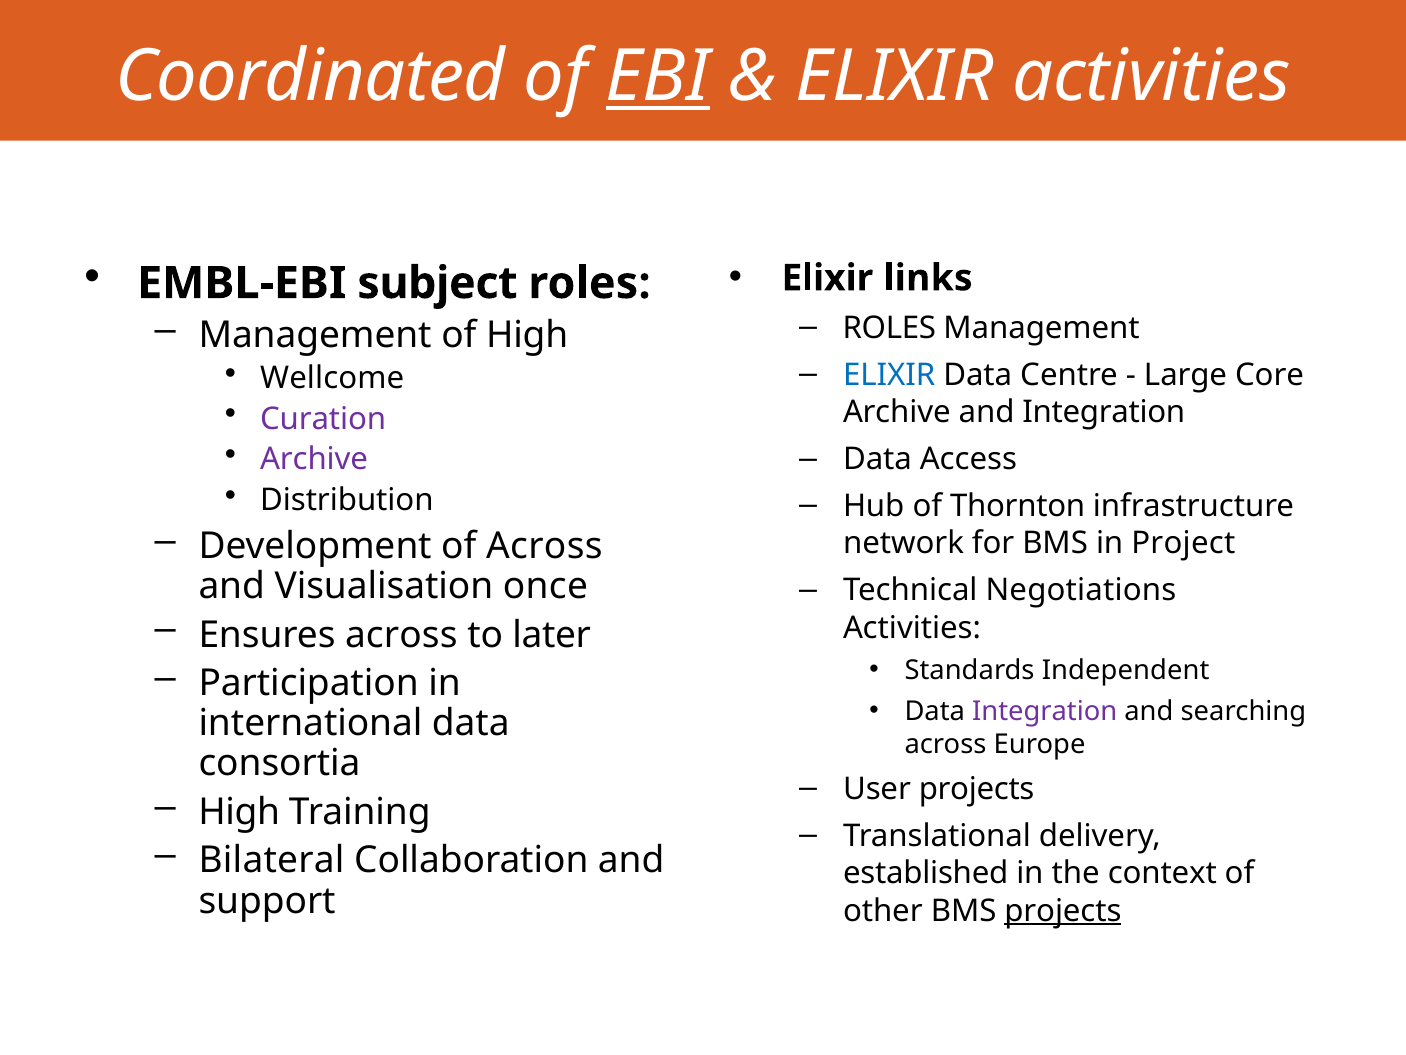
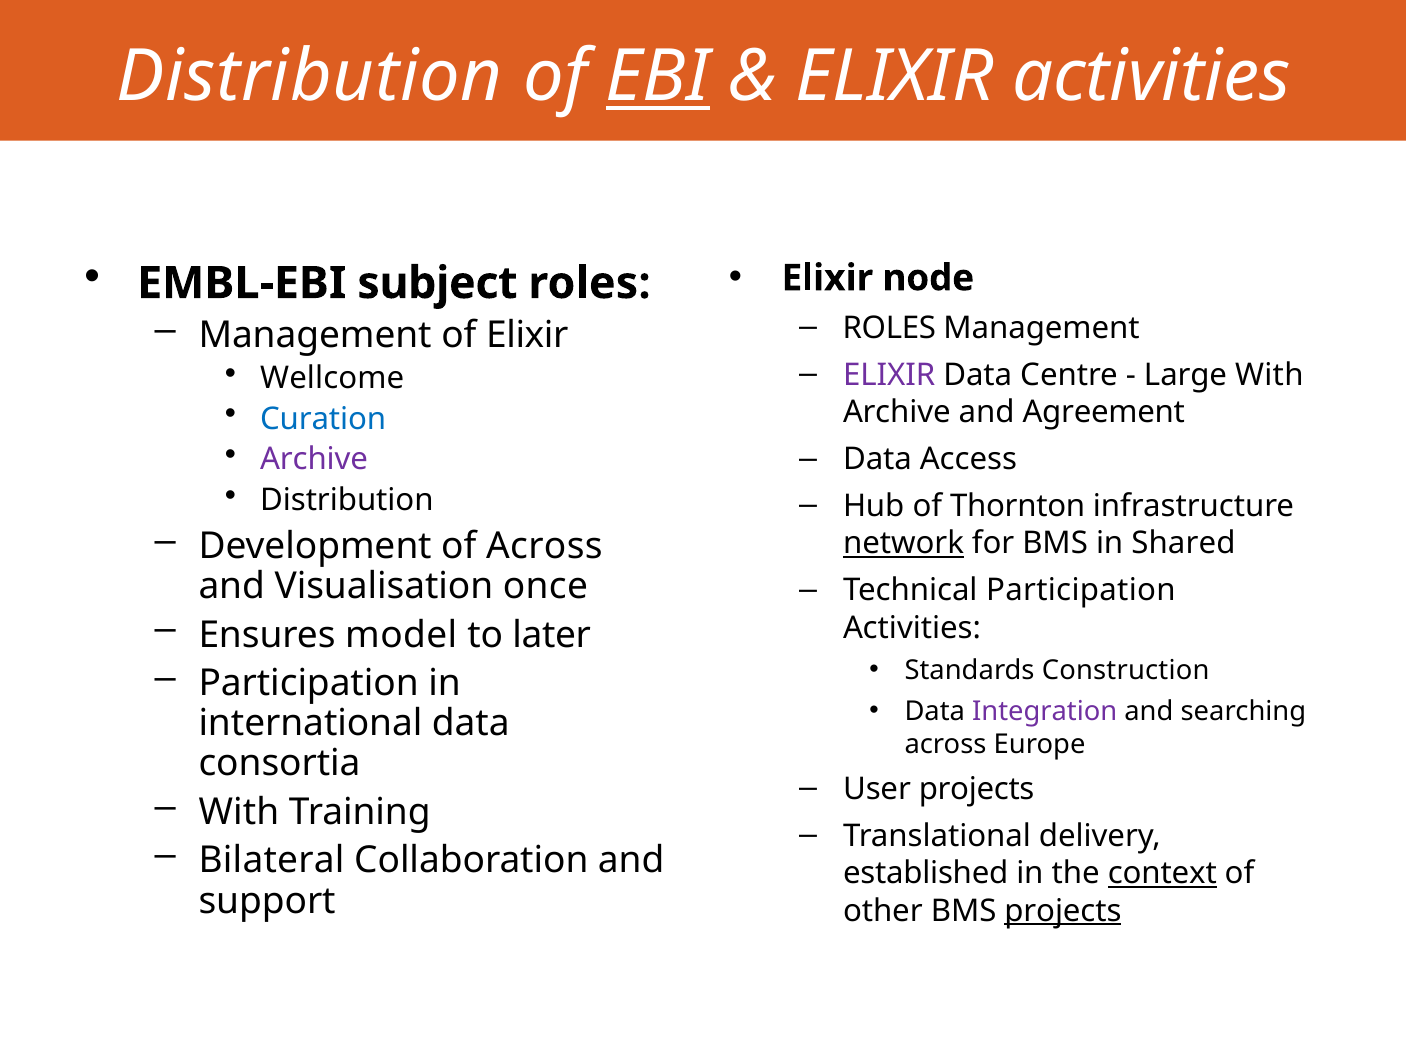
Coordinated: Coordinated -> Distribution (310, 77)
links: links -> node (928, 278)
of High: High -> Elixir (527, 335)
ELIXIR colour: blue -> purple (889, 375)
Large Core: Core -> With (1269, 375)
Curation colour: purple -> blue (323, 419)
and Integration: Integration -> Agreement (1104, 412)
network underline: none -> present (904, 543)
Project: Project -> Shared (1183, 543)
Technical Negotiations: Negotiations -> Participation (1081, 590)
Ensures across: across -> model (401, 635)
Independent: Independent -> Construction (1126, 670)
High: High -> With (239, 812)
context underline: none -> present (1162, 873)
